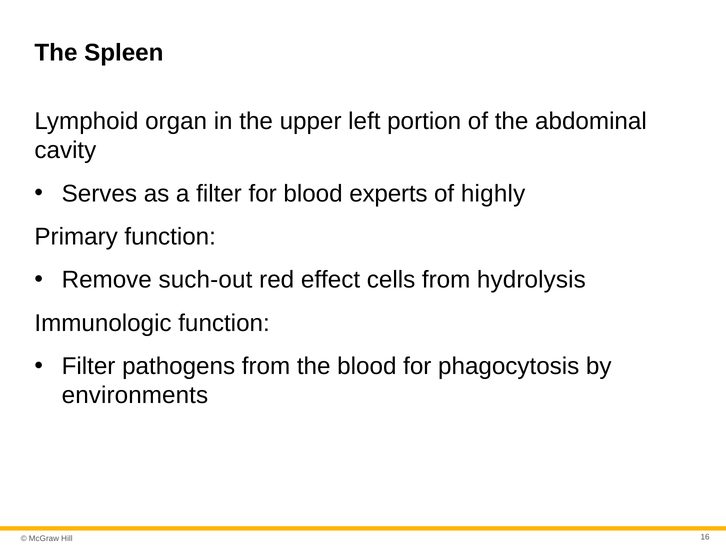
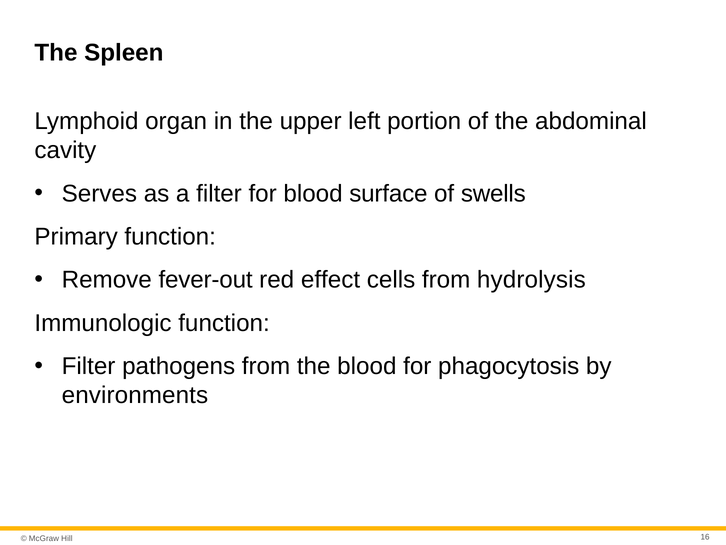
experts: experts -> surface (388, 193)
highly: highly -> swells (493, 193)
such-out: such-out -> fever-out (206, 280)
